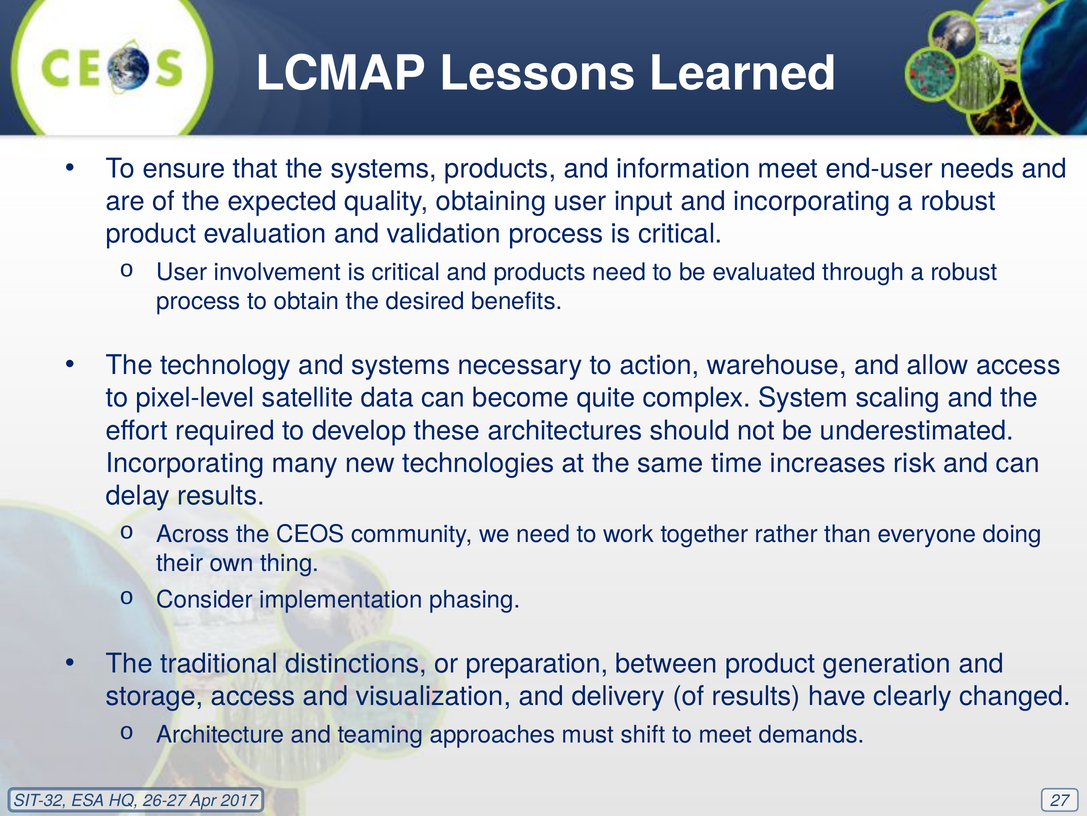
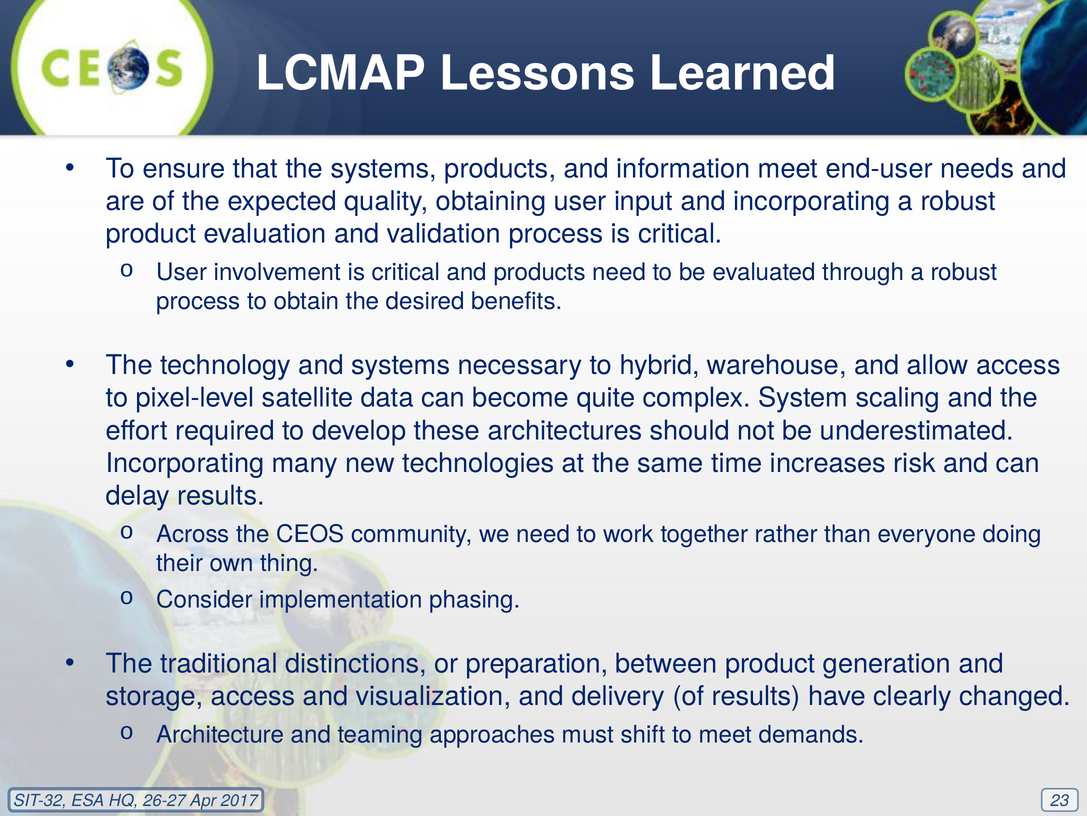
action: action -> hybrid (660, 365)
27: 27 -> 23 (1060, 800)
